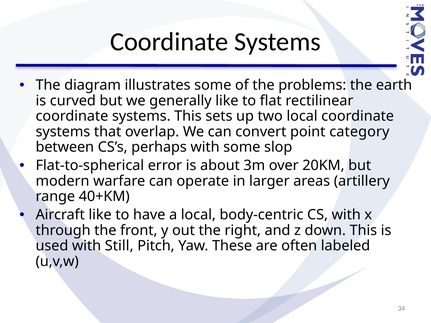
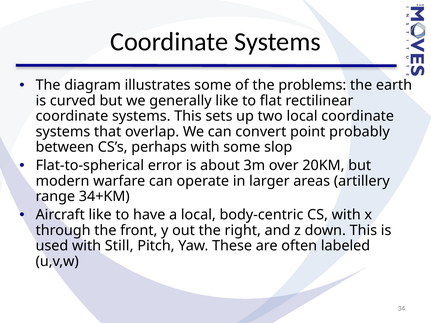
category: category -> probably (359, 132)
40+KM: 40+KM -> 34+KM (104, 197)
